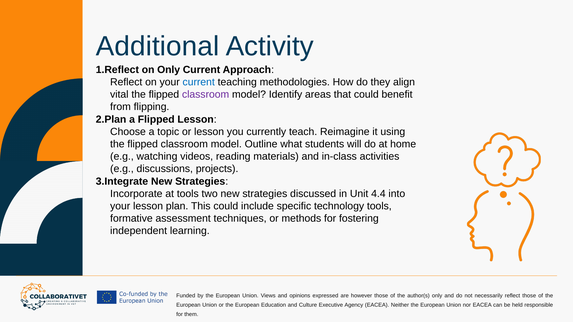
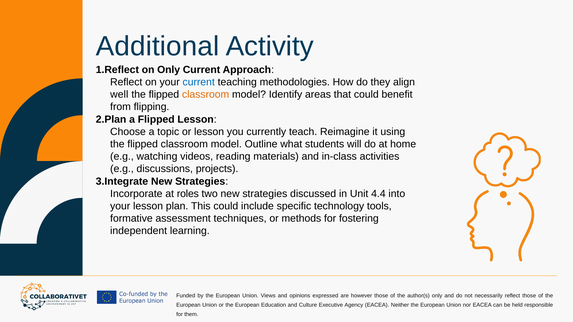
vital: vital -> well (119, 95)
classroom colour: purple -> orange (206, 95)
at tools: tools -> roles (188, 194)
